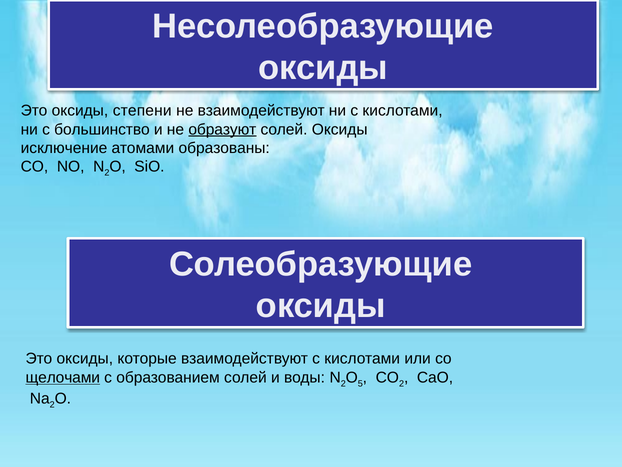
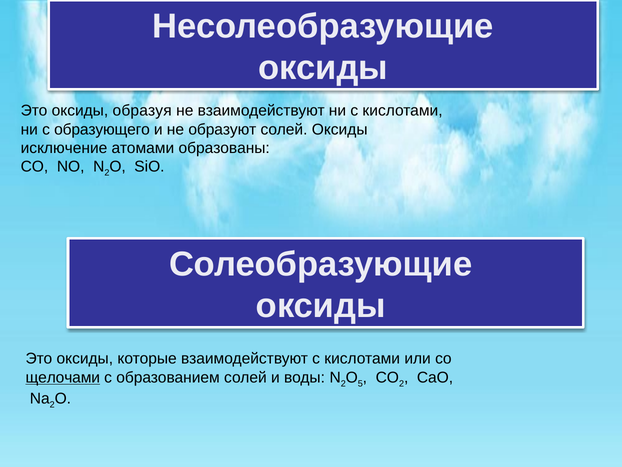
степени: степени -> образуя (142, 111)
большинство: большинство -> образующего (102, 129)
образуют underline: present -> none (222, 129)
